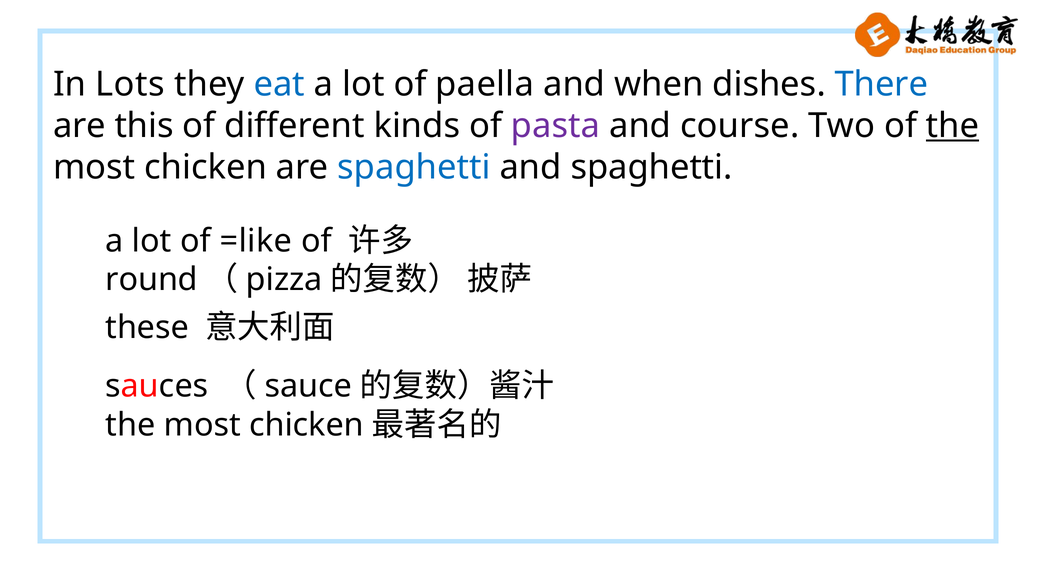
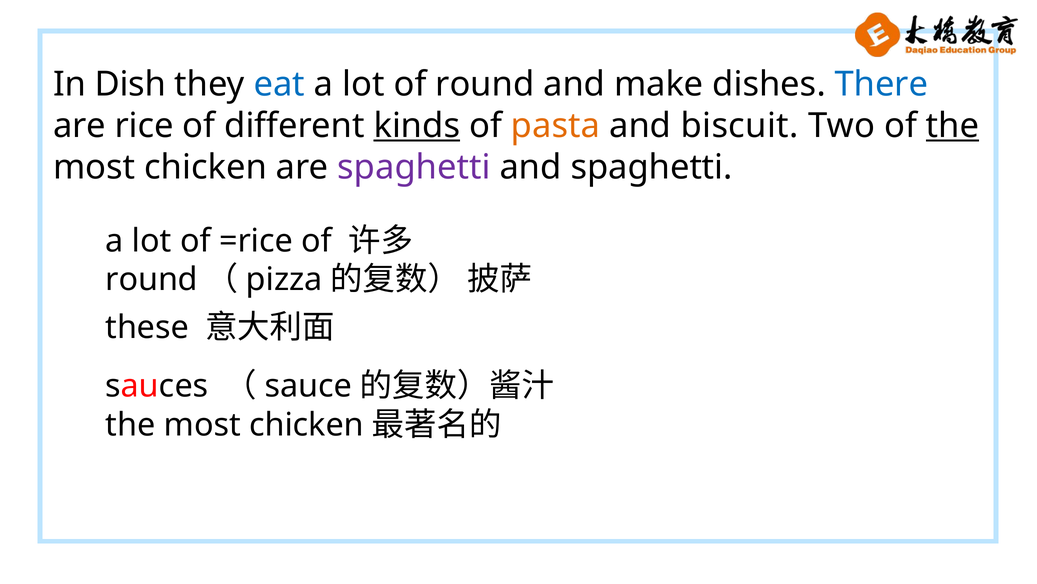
Lots: Lots -> Dish (130, 84)
of paella: paella -> round (485, 84)
when: when -> make (659, 84)
this: this -> rice (144, 126)
kinds underline: none -> present (417, 126)
pasta colour: purple -> orange (556, 126)
course: course -> biscuit (740, 126)
spaghetti colour: blue -> purple (414, 167)
=like: =like -> =rice (256, 241)
